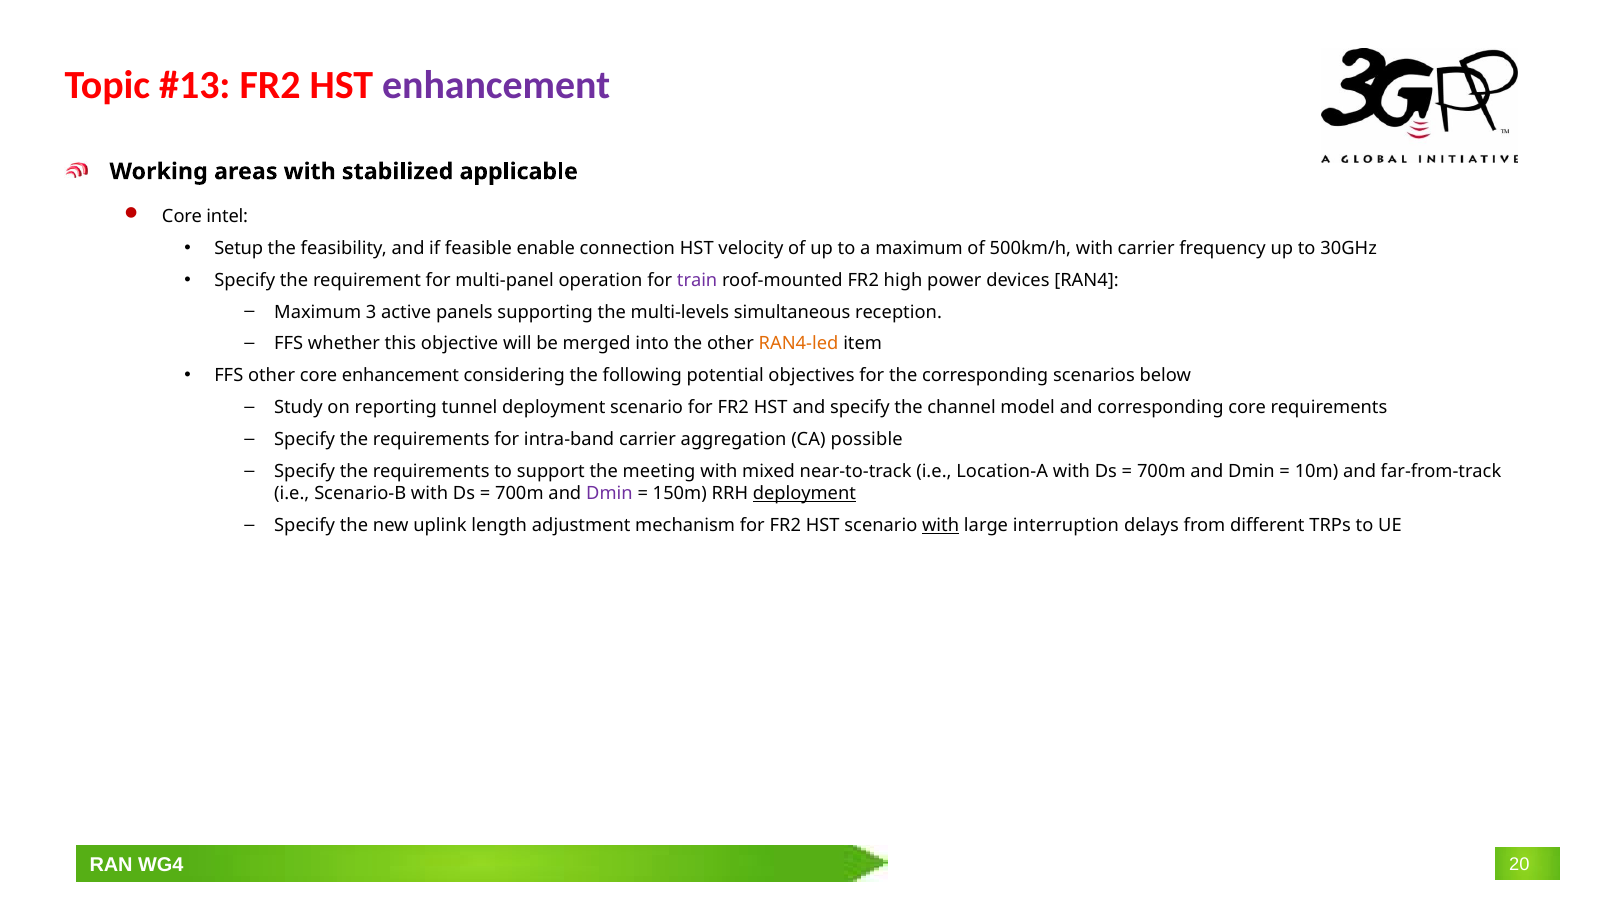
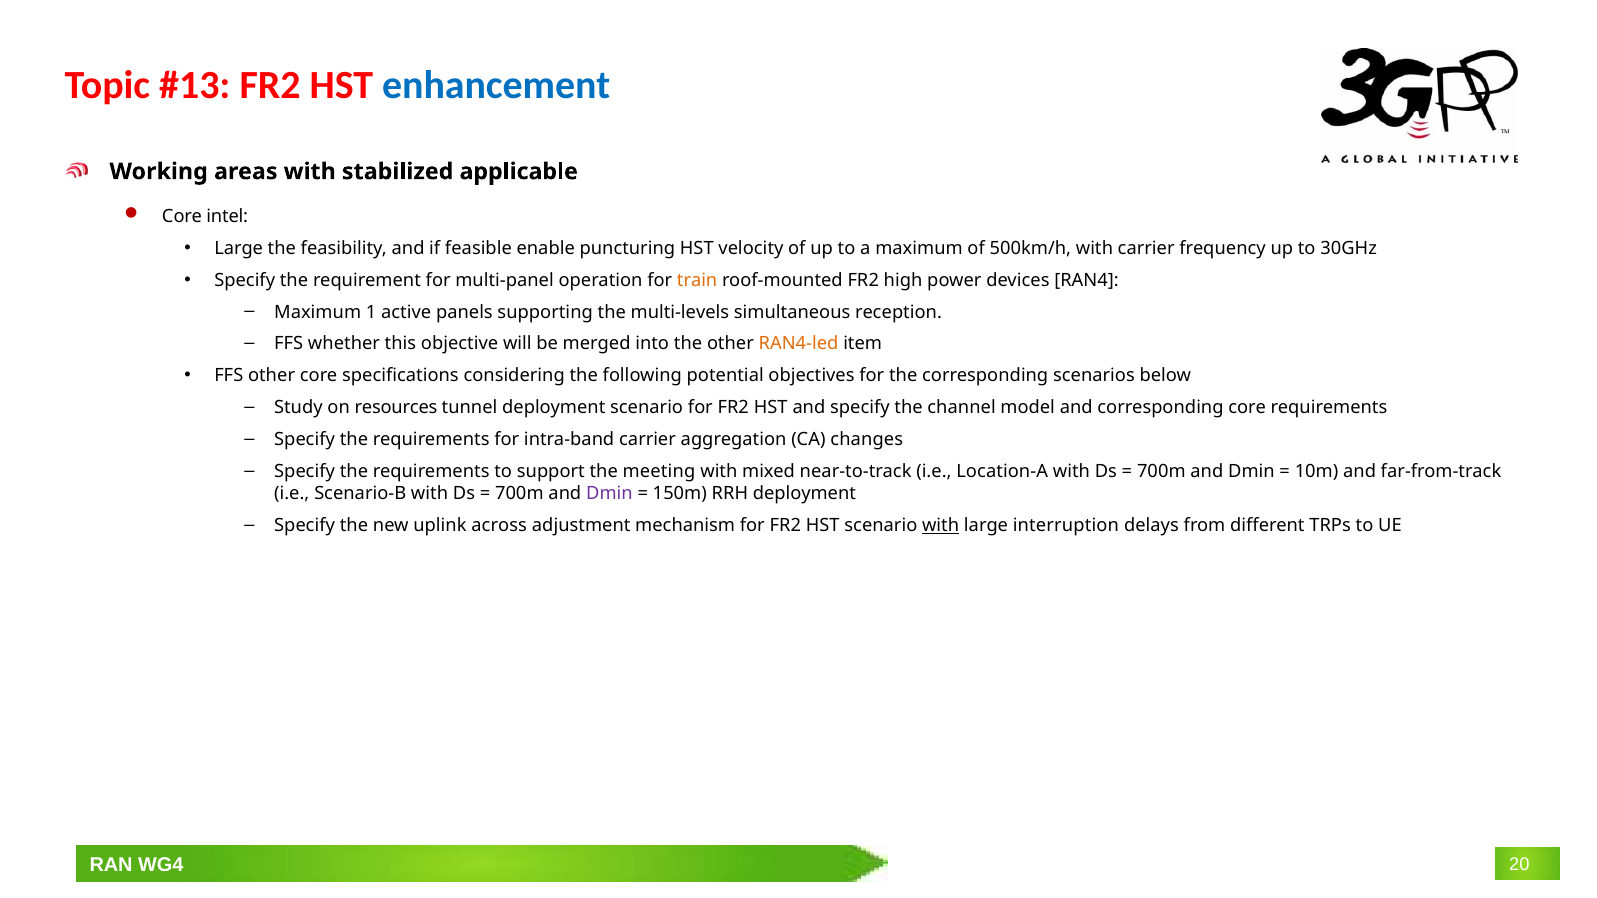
enhancement colour: purple -> blue (496, 85)
Setup: Setup -> Large (239, 248)
connection: connection -> puncturing (627, 248)
train colour: purple -> orange (697, 280)
3: 3 -> 1 (371, 312)
core enhancement: enhancement -> specifications (400, 376)
reporting: reporting -> resources (396, 408)
possible: possible -> changes (867, 440)
deployment underline: present -> none (804, 494)
length: length -> across (499, 526)
